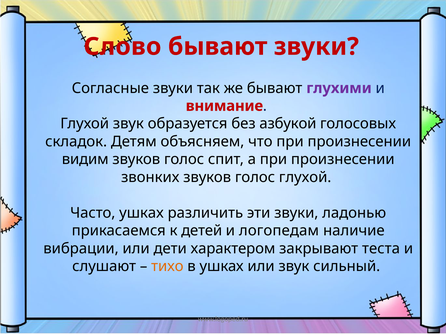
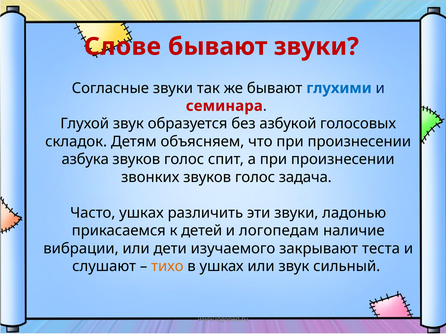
Слово: Слово -> Слове (122, 47)
глухими colour: purple -> blue (339, 88)
внимание: внимание -> семинара (224, 106)
видим: видим -> азбука (85, 160)
голос глухой: глухой -> задача (305, 177)
характером: характером -> изучаемого (233, 249)
